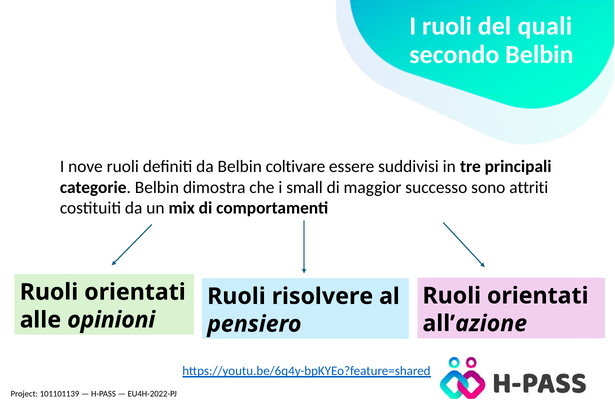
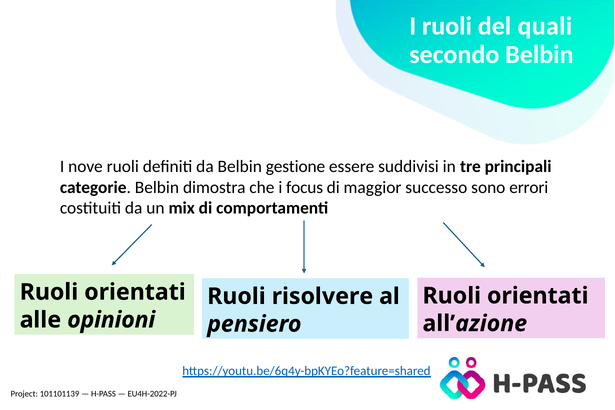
coltivare: coltivare -> gestione (295, 166)
small: small -> focus (305, 187)
attriti: attriti -> errori (529, 187)
